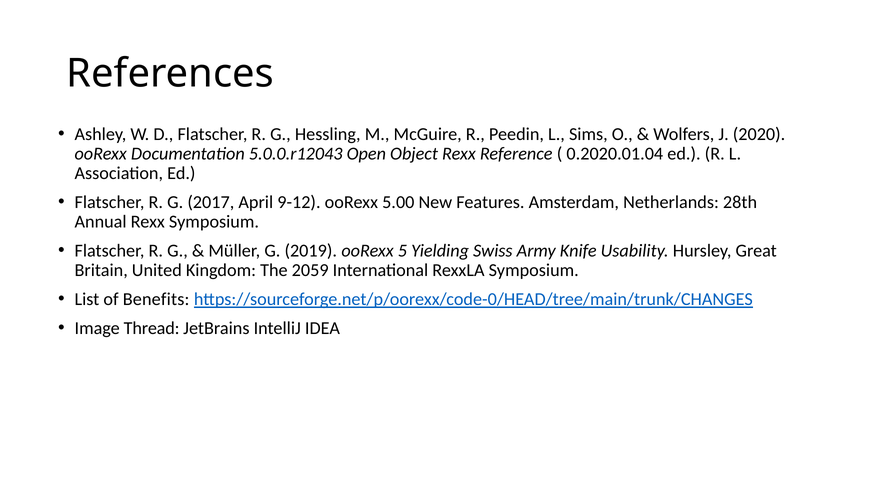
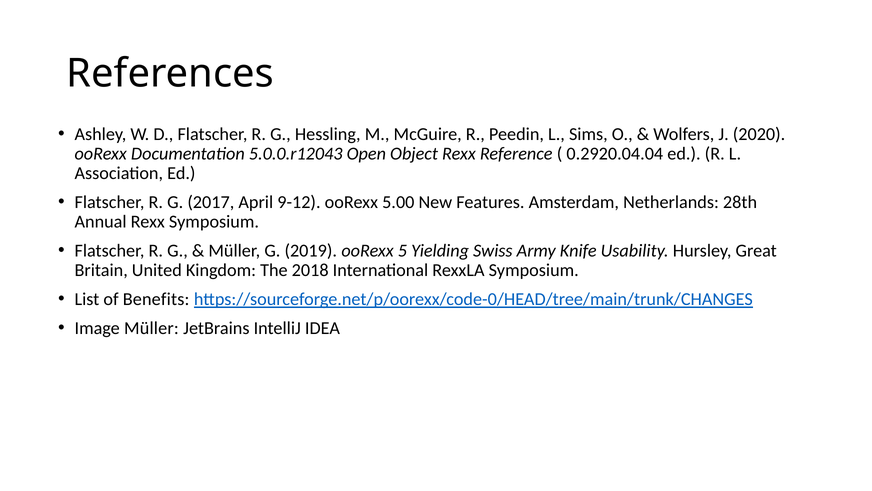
0.2020.01.04: 0.2020.01.04 -> 0.2920.04.04 (615, 154)
2059: 2059 -> 2018 (310, 270)
Image Thread: Thread -> Müller (151, 328)
